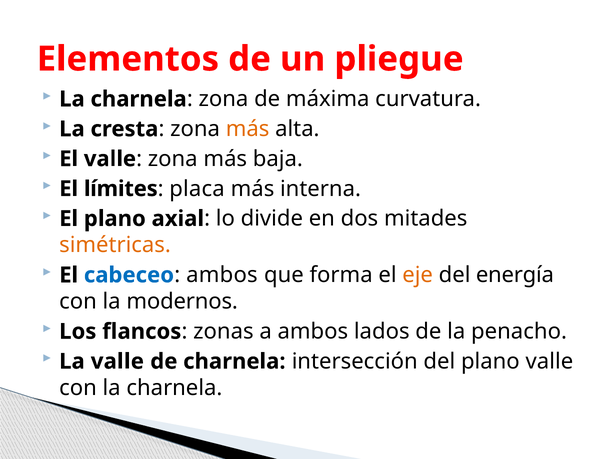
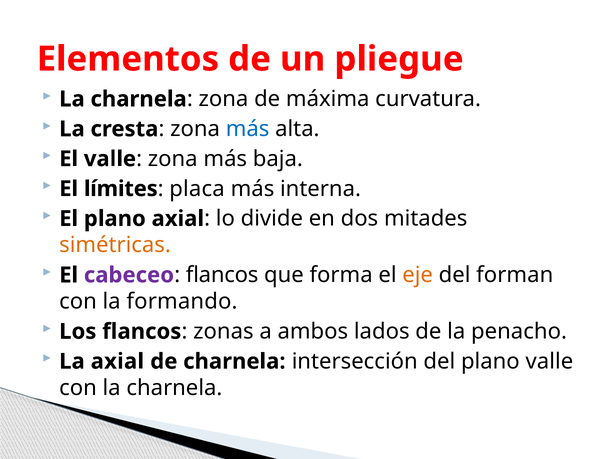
más colour: orange -> blue (248, 129)
cabeceo colour: blue -> purple (129, 275)
ambos: ambos -> flancos (222, 275)
energía: energía -> forman (515, 275)
modernos: modernos -> formando (182, 302)
La valle: valle -> axial (117, 361)
